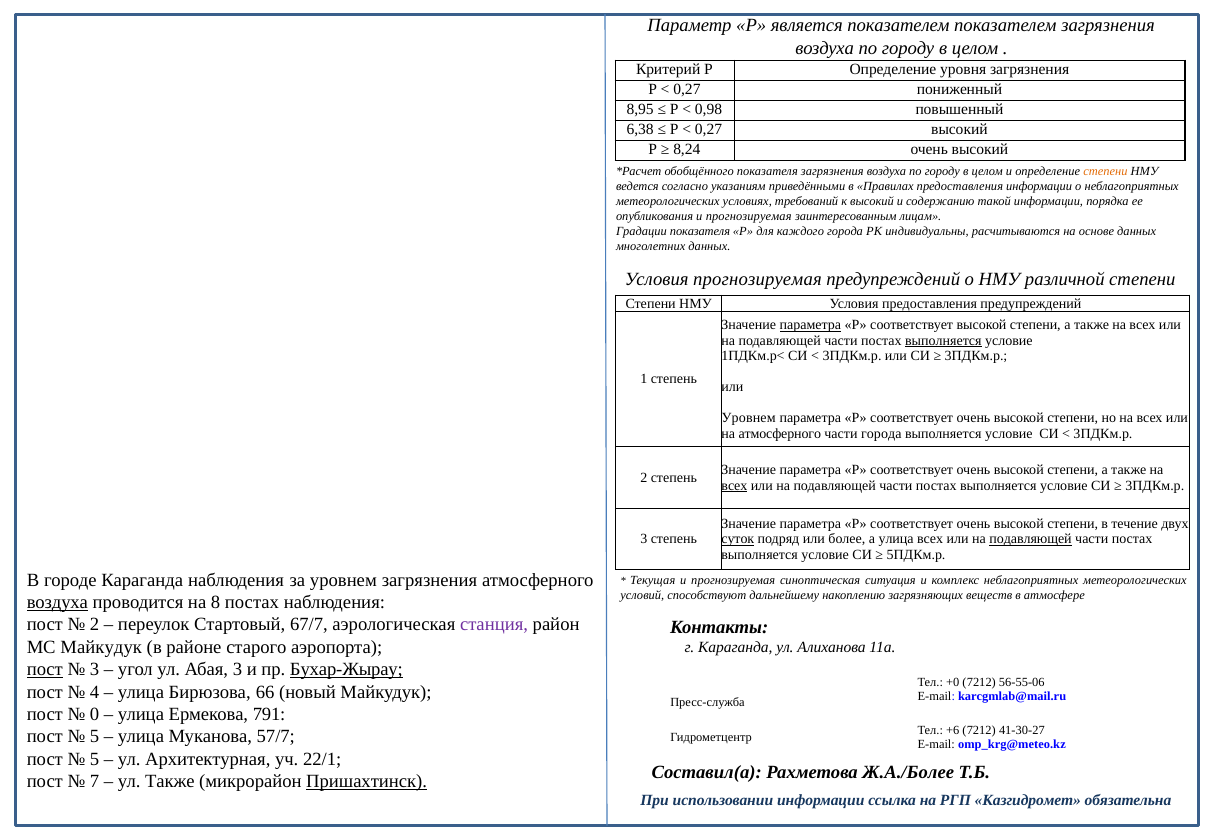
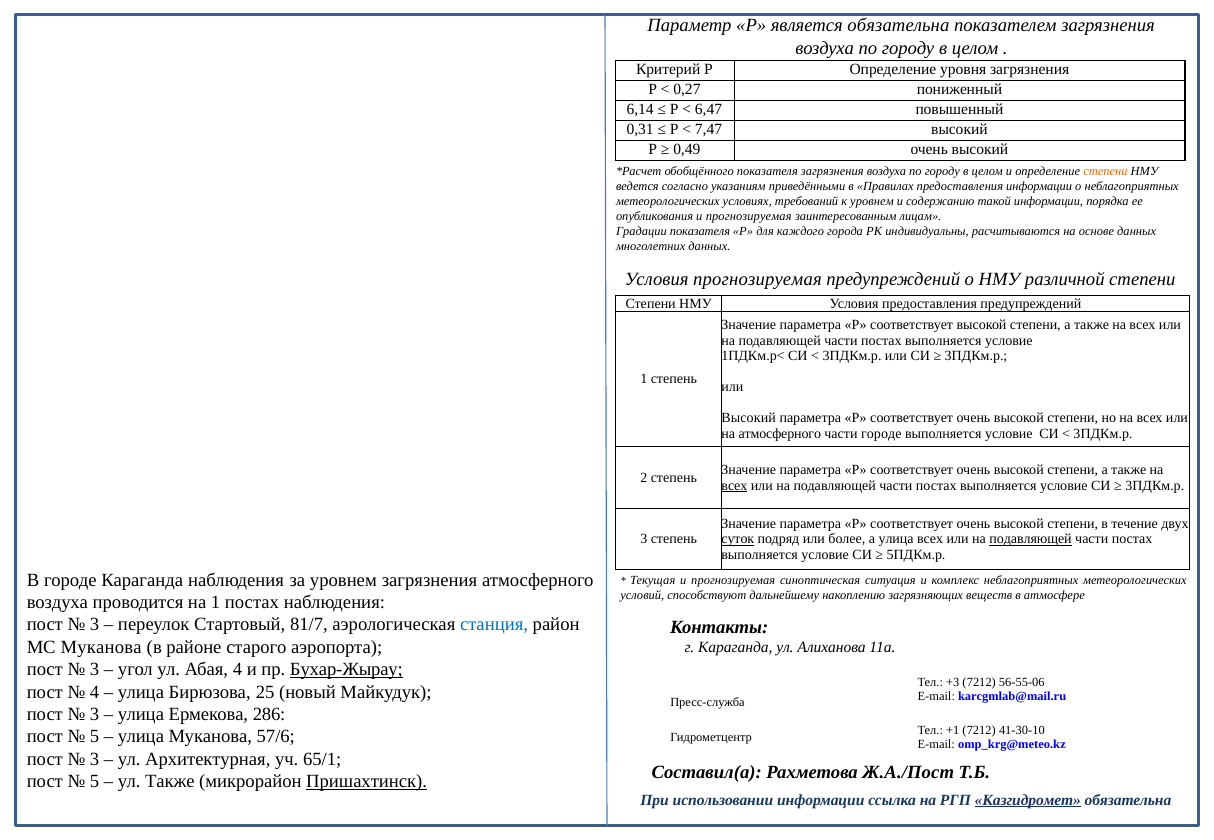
является показателем: показателем -> обязательна (898, 26)
8,95: 8,95 -> 6,14 (640, 110)
0,98: 0,98 -> 6,47 (709, 110)
6,38: 6,38 -> 0,31 (640, 130)
0,27: 0,27 -> 7,47 (709, 130)
8,24: 8,24 -> 0,49 (687, 150)
к высокий: высокий -> уровнем (872, 201)
параметра underline: present -> none (810, 325)
выполняется underline: present -> none (943, 341)
Уровнем: Уровнем -> Высокий (749, 418)
части города: города -> городе (881, 434)
воздуха underline: present -> none (57, 603)
на 8: 8 -> 1 (216, 603)
2: 2 -> 3 (95, 625)
67/7: 67/7 -> 81/7 (309, 625)
станция colour: purple -> blue (494, 625)
МС Майкудук: Майкудук -> Муканова (101, 647)
пост underline: present -> none (45, 670)
Абая 3: 3 -> 4 (237, 670)
+0: +0 -> +3 (953, 682)
66: 66 -> 25 (265, 692)
0: 0 -> 3 (95, 715)
791: 791 -> 286 (269, 715)
+6: +6 -> +1 (953, 731)
41-30-27: 41-30-27 -> 41-30-10 (1022, 731)
57/7: 57/7 -> 57/6 (276, 737)
5: 5 -> 3 (95, 759)
22/1: 22/1 -> 65/1 (322, 759)
Ж.А./Более: Ж.А./Более -> Ж.А./Пост (908, 773)
7: 7 -> 5 (95, 782)
Казгидромет underline: none -> present (1028, 800)
